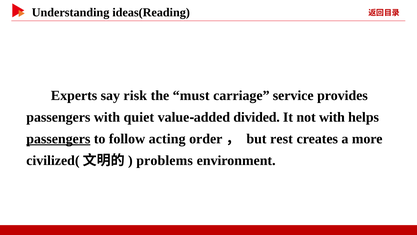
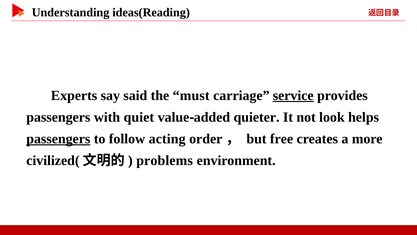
risk: risk -> said (135, 95)
service underline: none -> present (293, 95)
divided: divided -> quieter (257, 117)
not with: with -> look (332, 117)
rest: rest -> free (282, 139)
